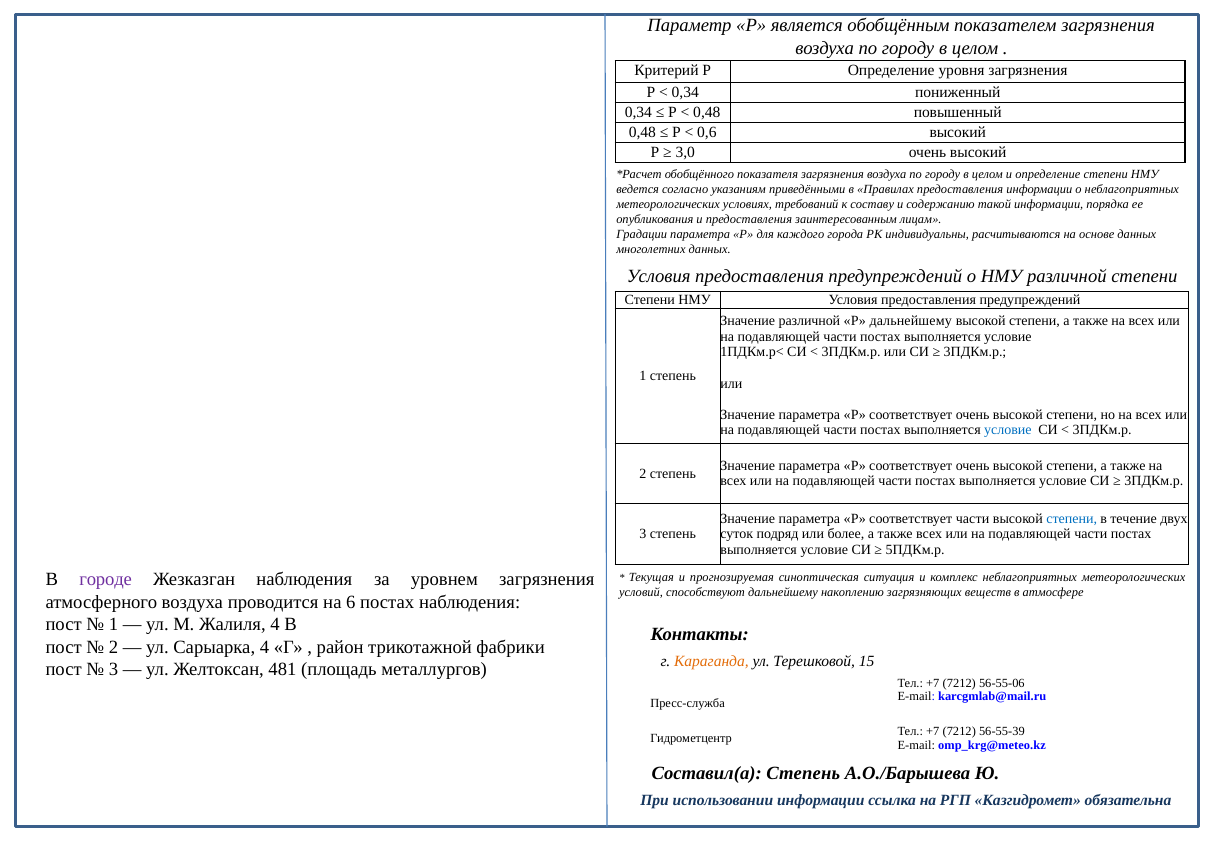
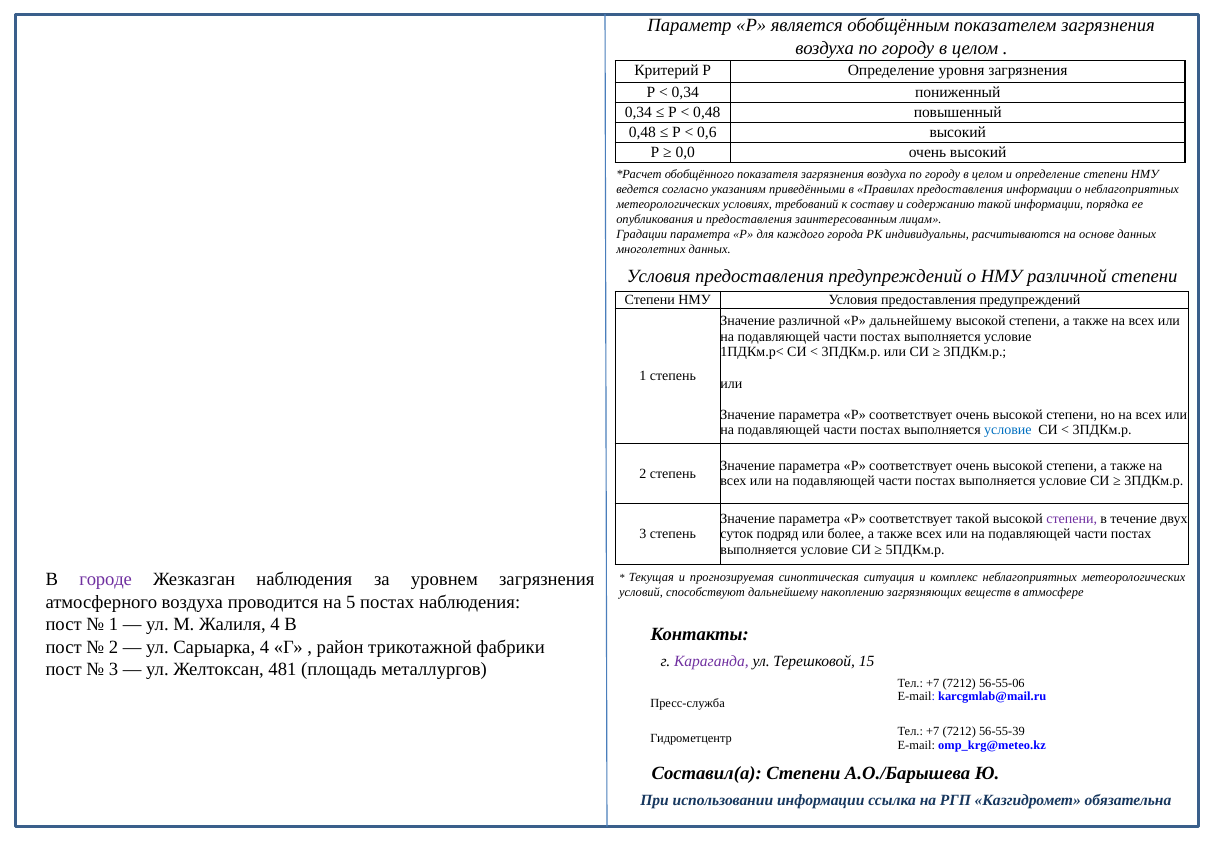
3,0: 3,0 -> 0,0 (685, 152)
соответствует части: части -> такой (973, 518)
степени colour: blue -> purple (1072, 518)
6: 6 -> 5 (351, 602)
Караганда colour: orange -> purple (711, 661)
Составил(а Степень: Степень -> Степени (803, 773)
